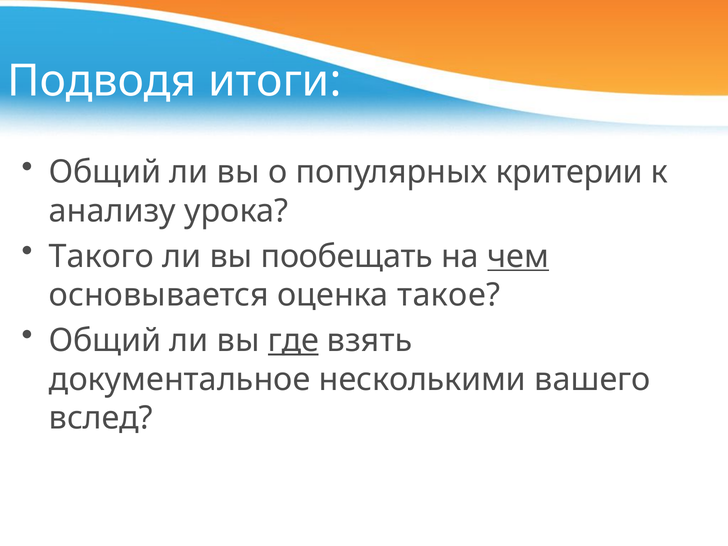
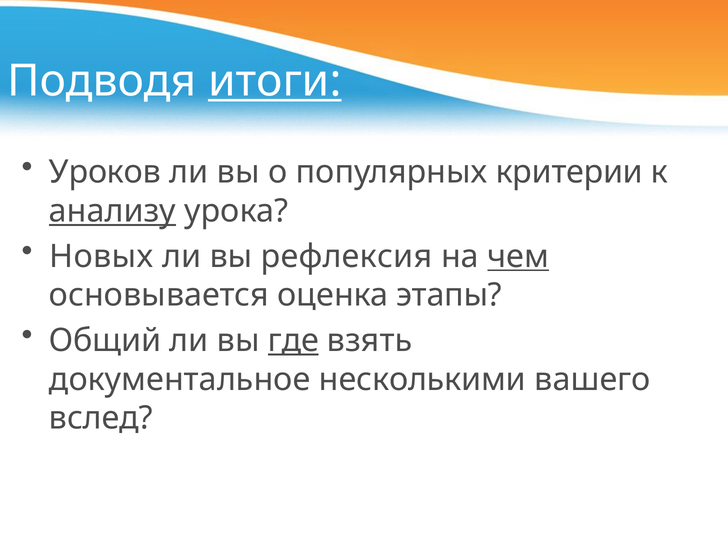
итоги underline: none -> present (275, 81)
Общий: Общий -> Уроков (105, 172)
анализу underline: none -> present (112, 211)
Такого: Такого -> Новых (101, 256)
пообещать: пообещать -> рефлексия (347, 256)
такое: такое -> этапы (449, 295)
